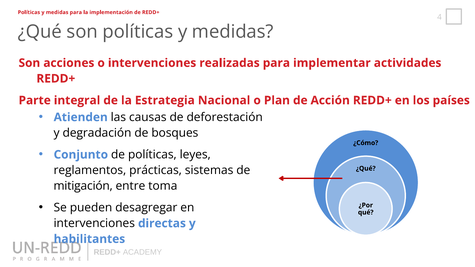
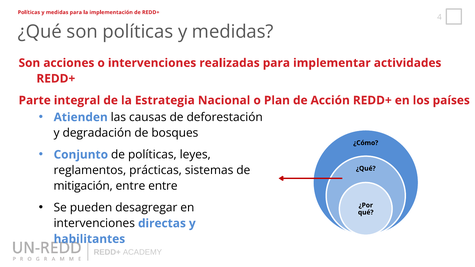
entre toma: toma -> entre (163, 186)
